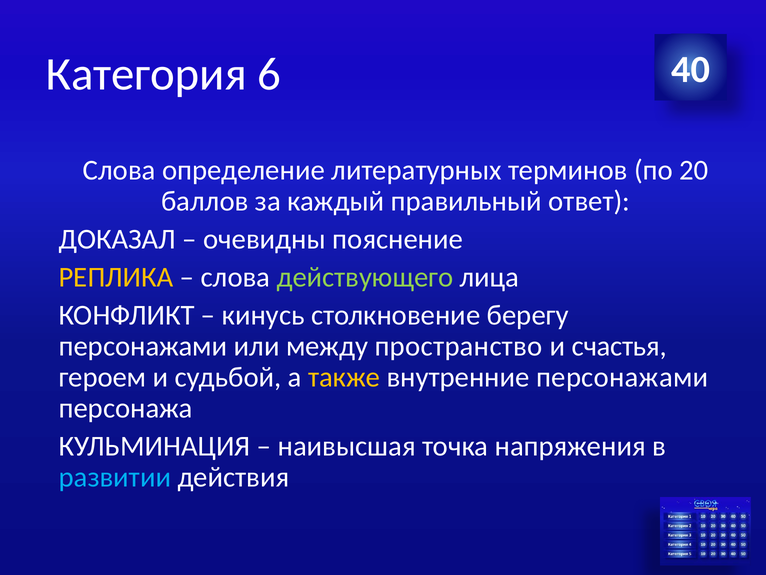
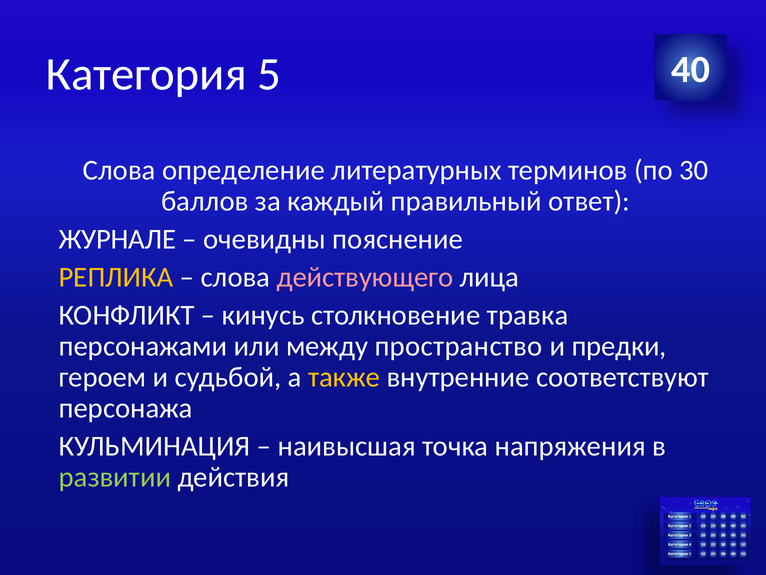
6: 6 -> 5 (269, 74)
20: 20 -> 30 (694, 170)
ДОКАЗАЛ: ДОКАЗАЛ -> ЖУРНАЛЕ (117, 239)
действующего colour: light green -> pink (365, 277)
берегу: берегу -> травка (528, 315)
счастья: счастья -> предки (619, 346)
внутренние персонажами: персонажами -> соответствуют (622, 377)
развитии colour: light blue -> light green (115, 477)
